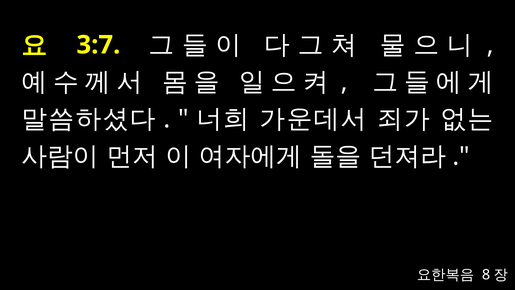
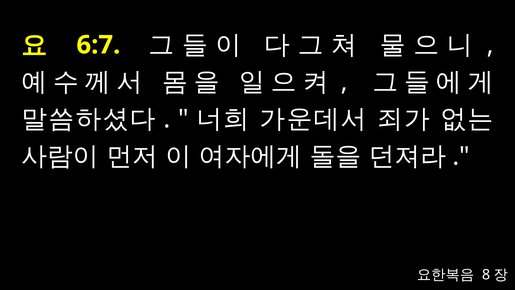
3:7: 3:7 -> 6:7 (98, 45)
